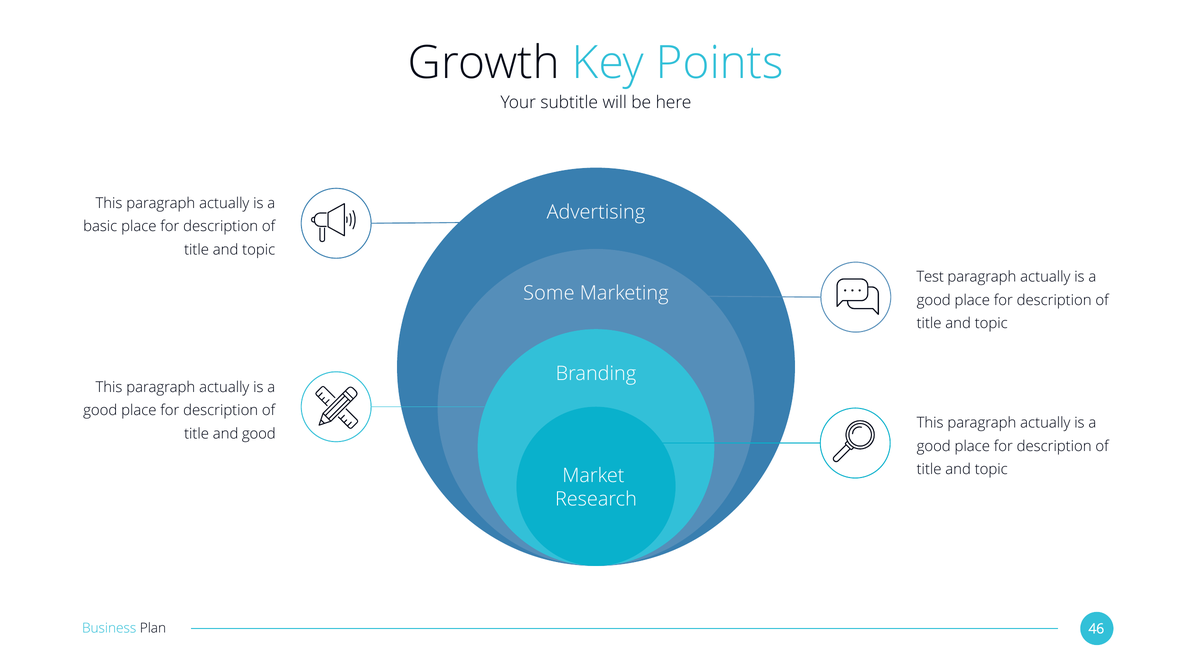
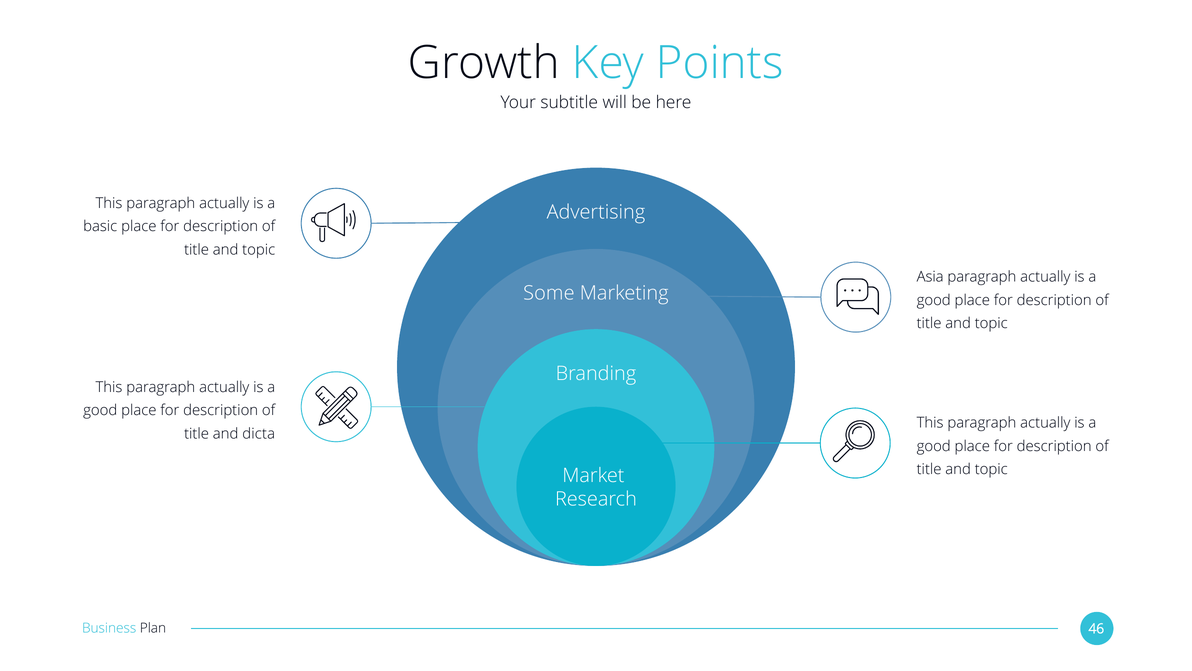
Test: Test -> Asia (930, 277)
and good: good -> dicta (259, 433)
